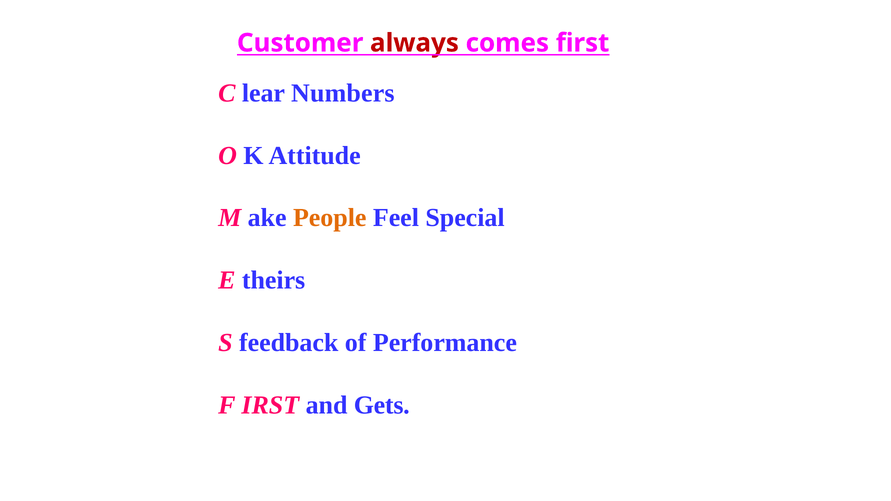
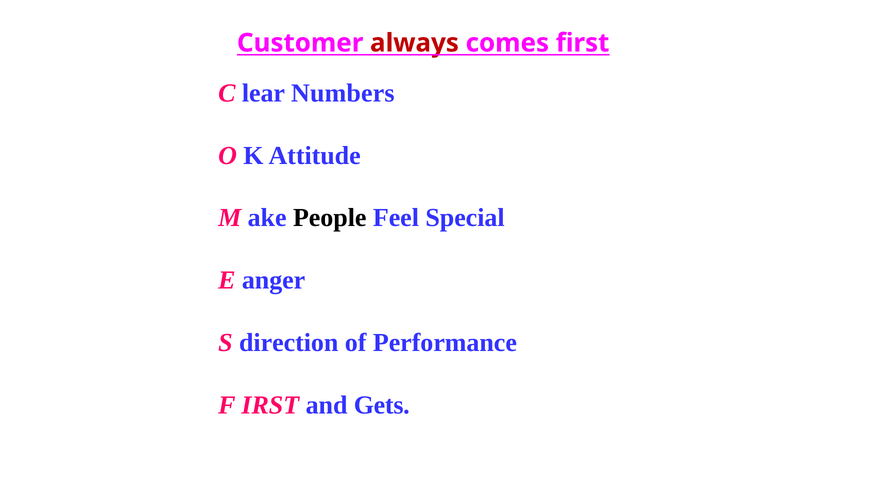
People colour: orange -> black (330, 218)
theirs: theirs -> anger (274, 280)
feedback: feedback -> direction (289, 343)
